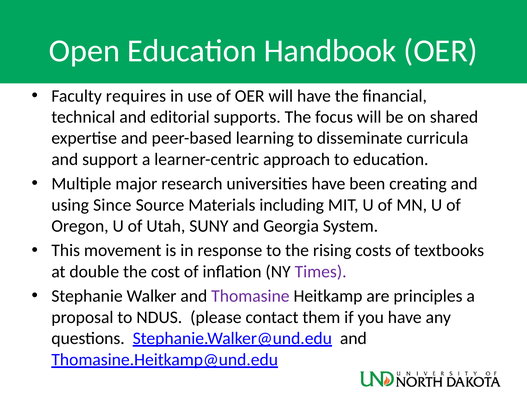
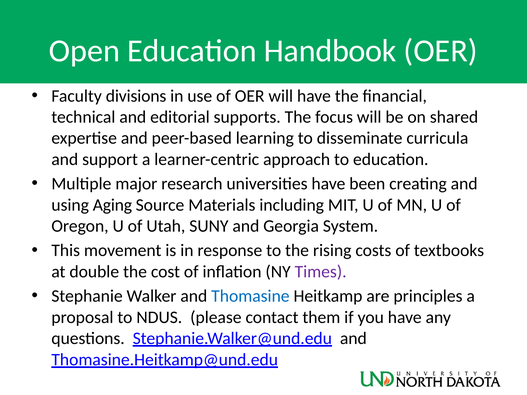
requires: requires -> divisions (136, 96)
Since: Since -> Aging (112, 205)
Thomasine colour: purple -> blue (250, 296)
